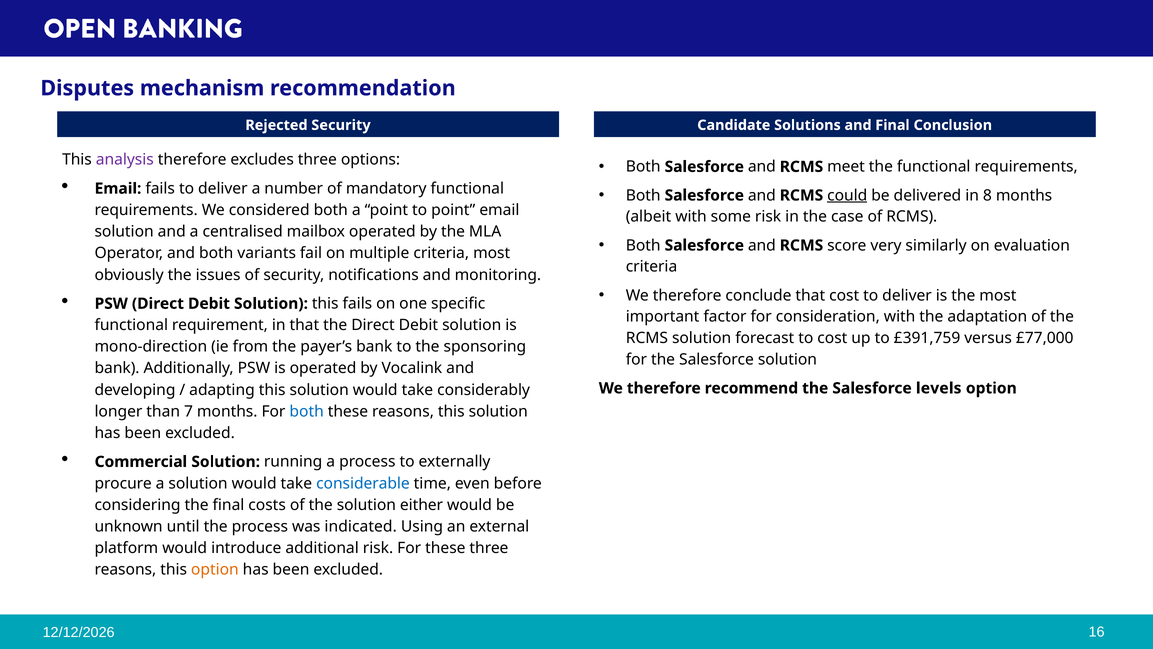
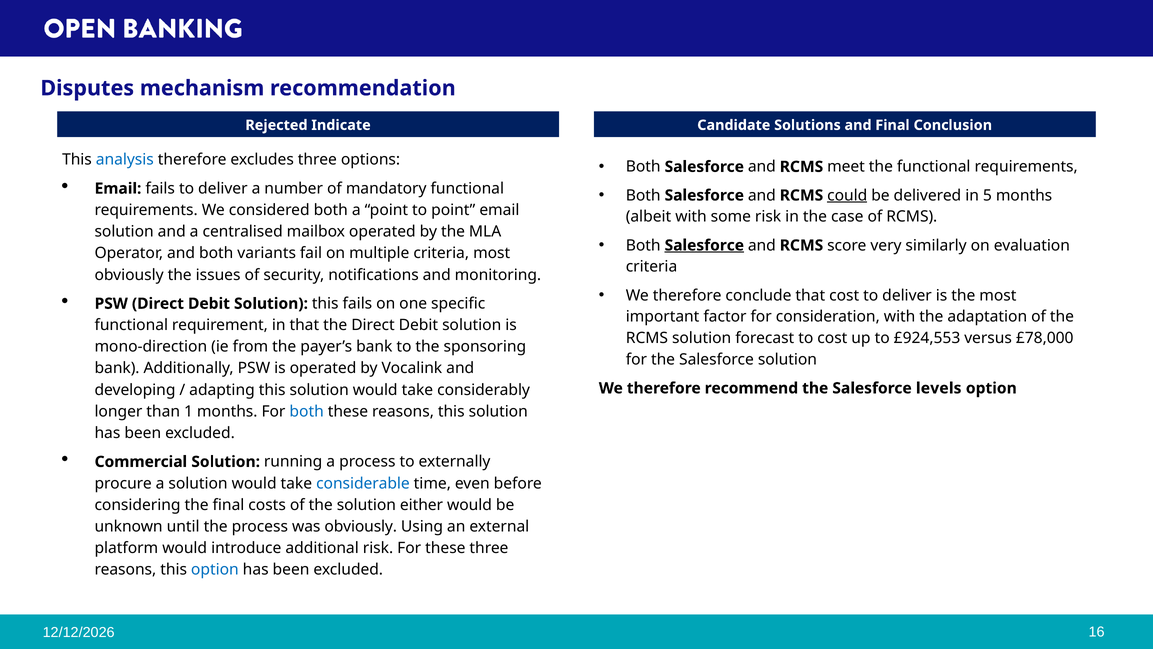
Rejected Security: Security -> Indicate (341, 125)
analysis colour: purple -> blue (125, 160)
8: 8 -> 5 (987, 195)
Salesforce underline: none -> present (704, 245)
£391,759: £391,759 -> £924,553 (927, 338)
£77,000: £77,000 -> £78,000 (1045, 338)
7: 7 -> 1 (189, 411)
was indicated: indicated -> obviously (361, 526)
option colour: orange -> blue (215, 569)
